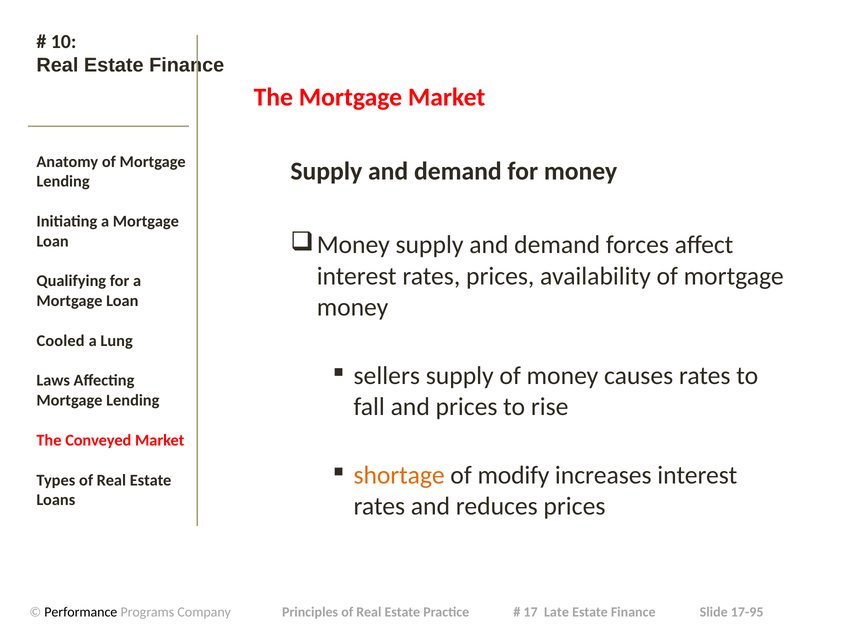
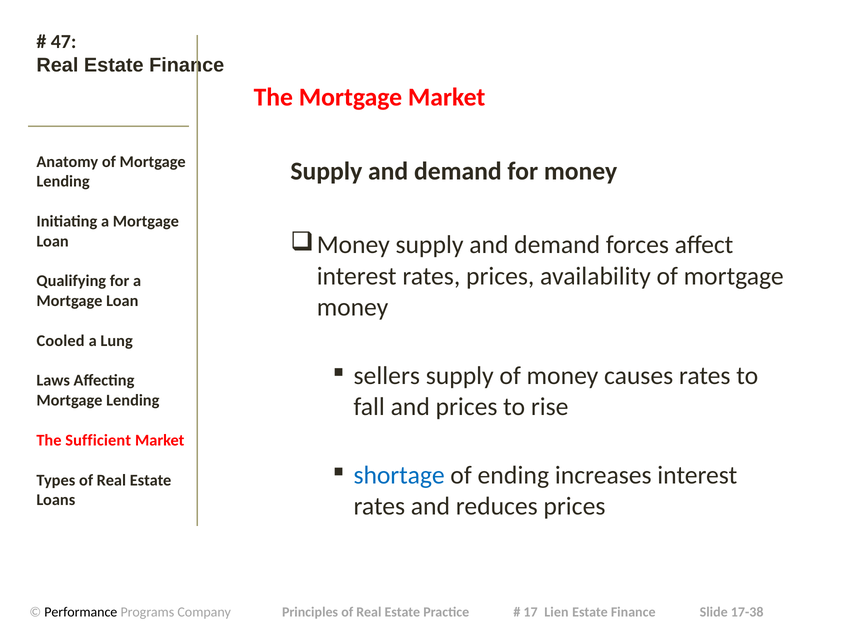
10: 10 -> 47 (64, 42)
Conveyed: Conveyed -> Sufficient (98, 440)
shortage colour: orange -> blue (399, 475)
modify: modify -> ending (513, 475)
Late: Late -> Lien (556, 612)
17-95: 17-95 -> 17-38 (747, 612)
